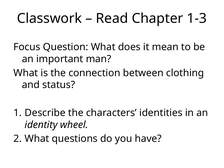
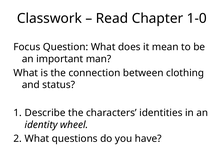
1-3: 1-3 -> 1-0 (197, 18)
